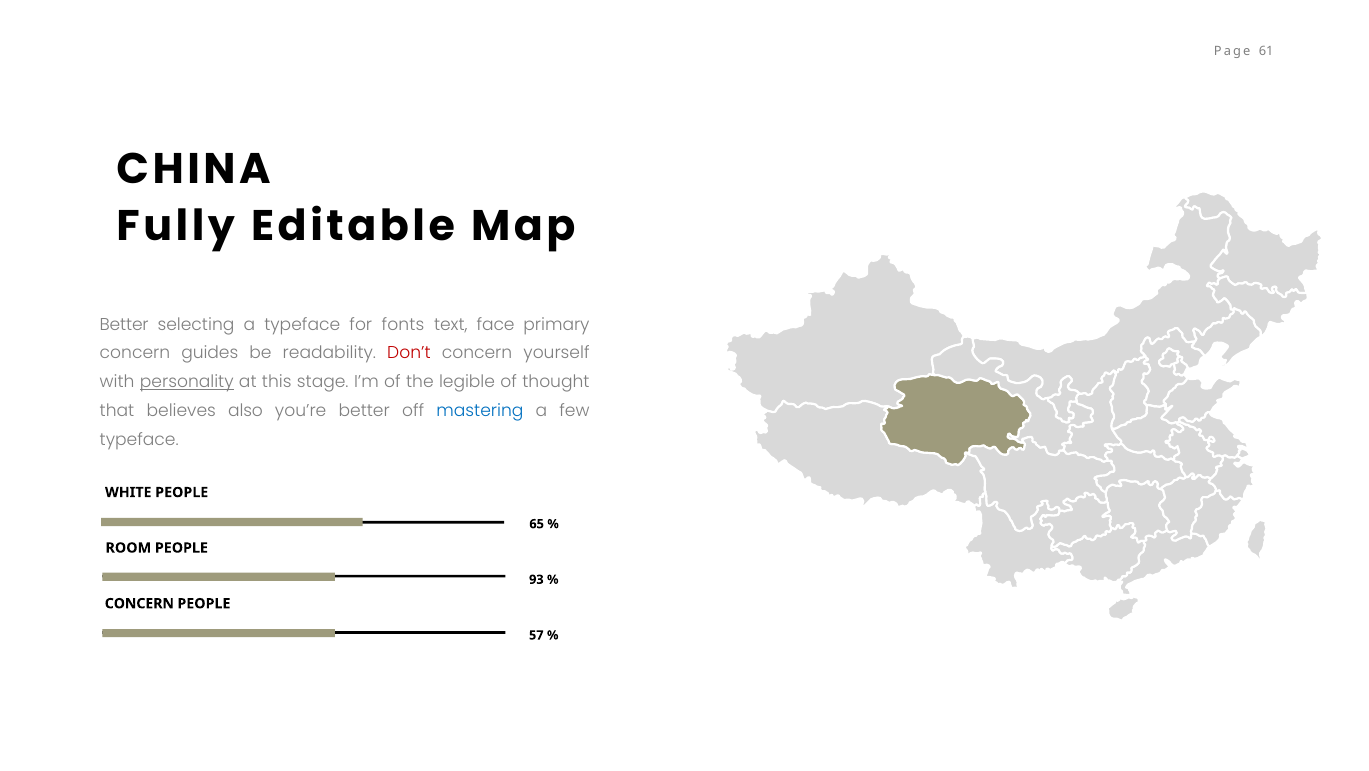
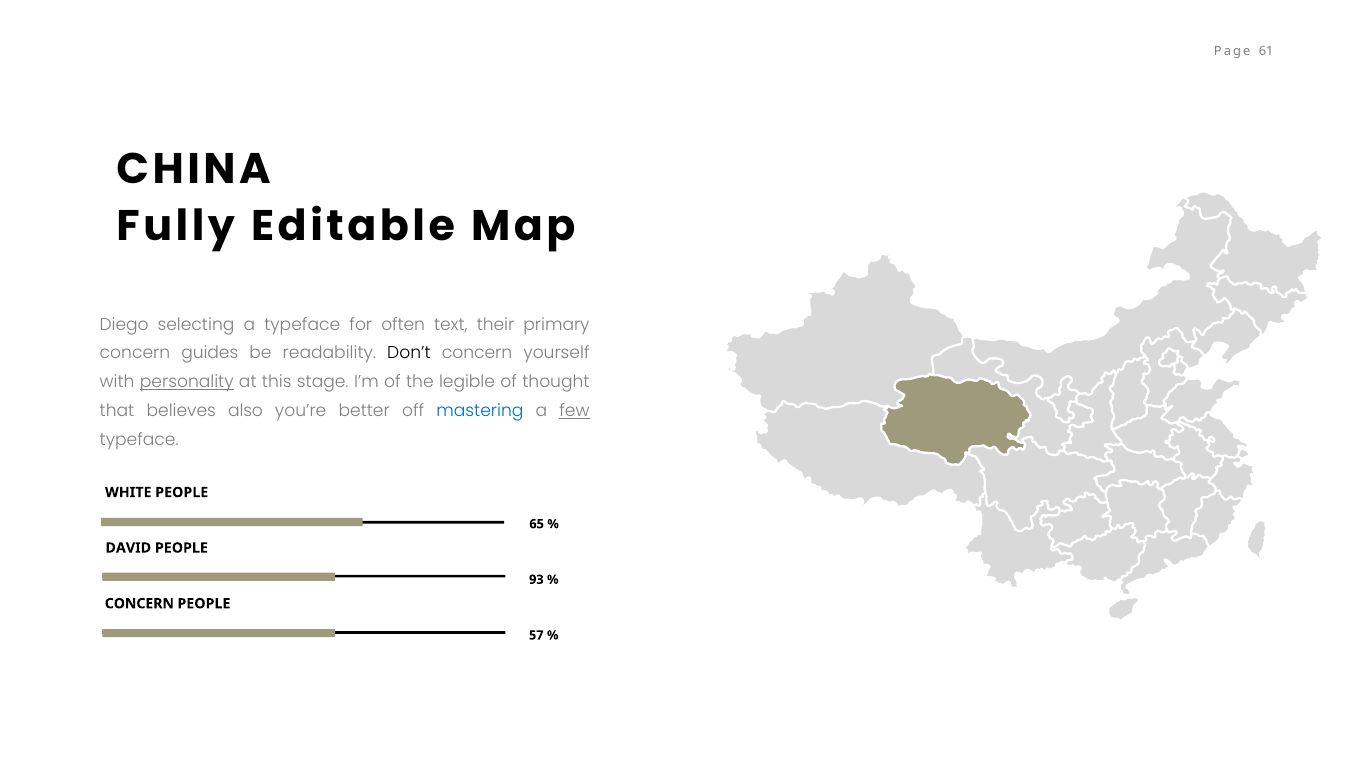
Better: Better -> Diego (124, 324)
fonts: fonts -> often (403, 324)
face: face -> their (496, 324)
Don’t colour: red -> black (409, 353)
few underline: none -> present (574, 411)
ROOM: ROOM -> DAVID (128, 547)
